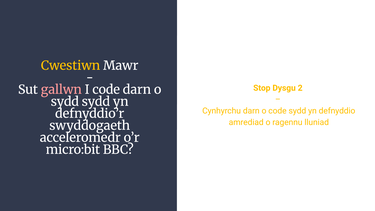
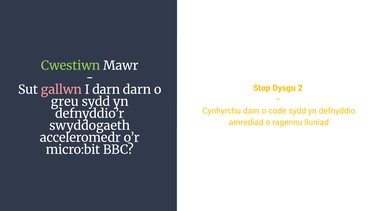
Cwestiwn colour: yellow -> light green (71, 66)
I code: code -> darn (106, 90)
sydd: sydd -> greu (65, 102)
